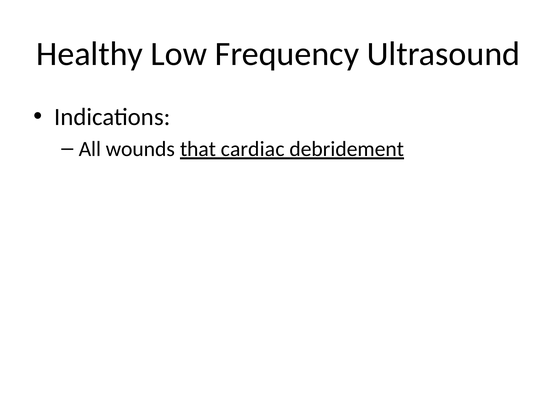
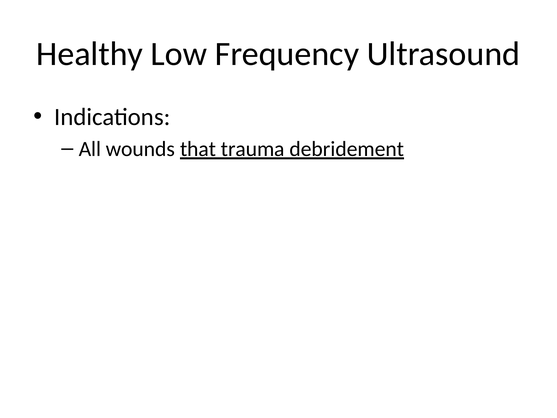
cardiac: cardiac -> trauma (253, 149)
